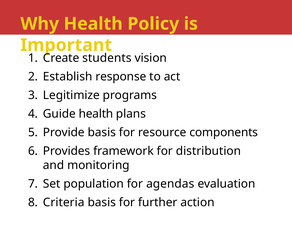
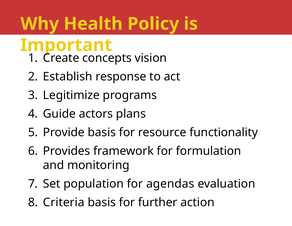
students: students -> concepts (107, 58)
Guide health: health -> actors (96, 114)
components: components -> functionality (224, 132)
distribution: distribution -> formulation (209, 151)
